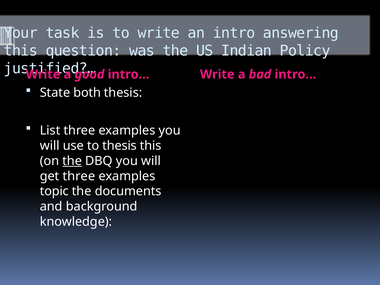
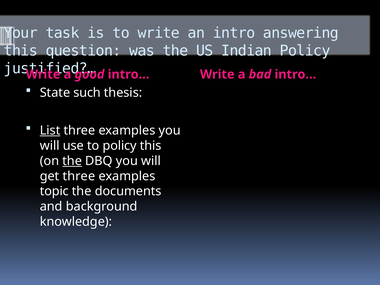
both: both -> such (87, 93)
List underline: none -> present (50, 130)
to thesis: thesis -> policy (120, 146)
